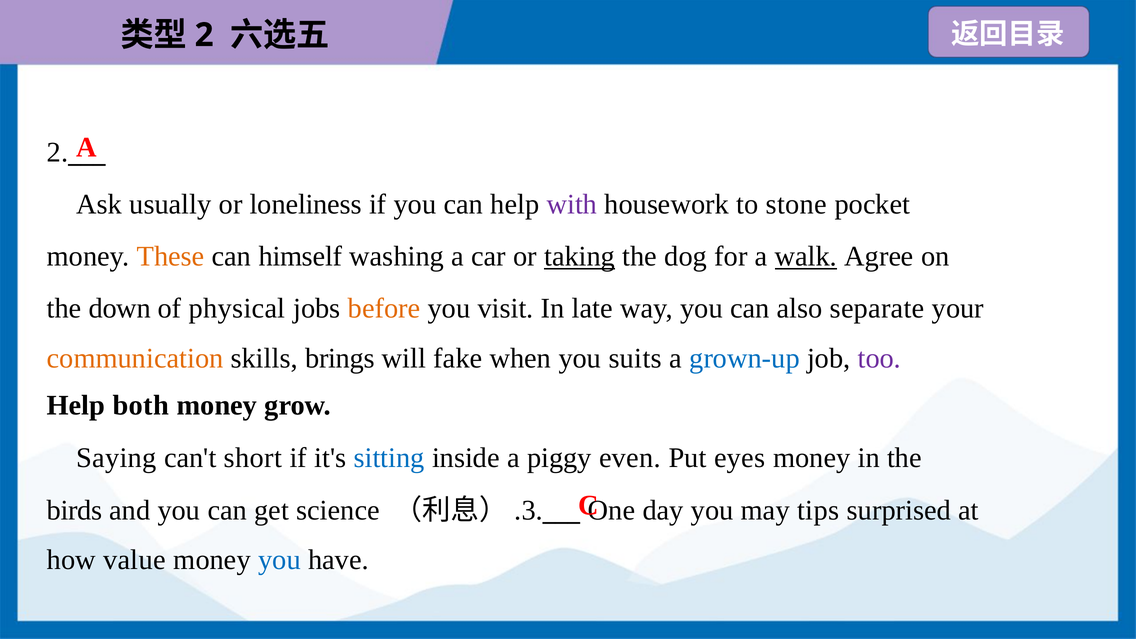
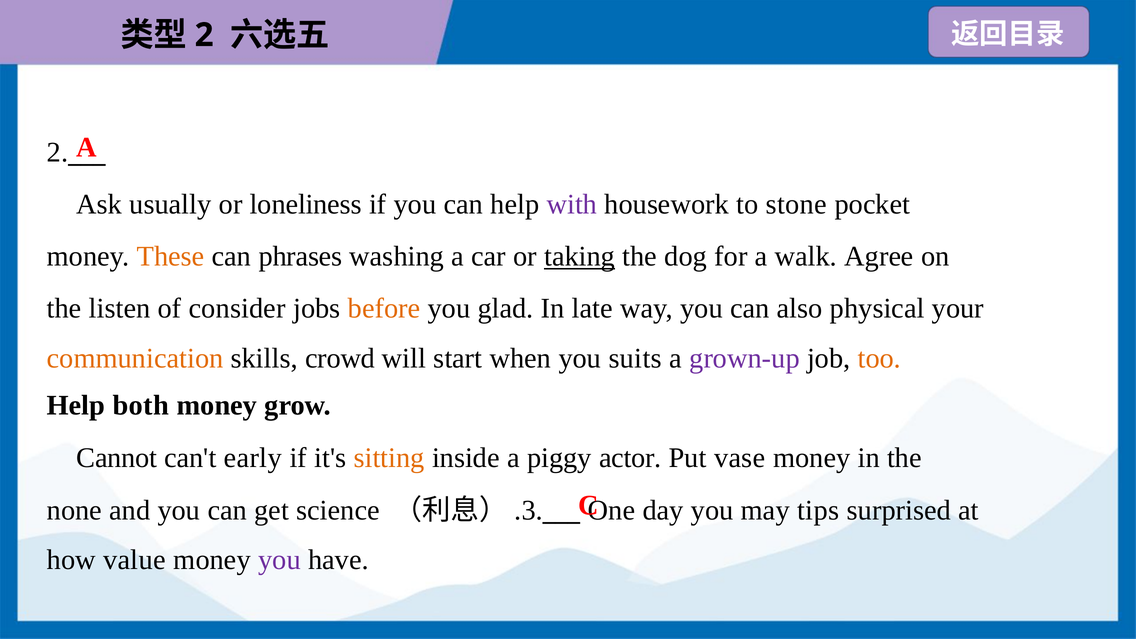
himself: himself -> phrases (300, 256)
walk underline: present -> none (806, 256)
down: down -> listen (120, 308)
physical: physical -> consider (237, 308)
visit: visit -> glad (506, 308)
separate: separate -> physical (877, 308)
brings: brings -> crowd (340, 358)
fake: fake -> start (458, 358)
grown-up colour: blue -> purple (745, 358)
too colour: purple -> orange (879, 358)
Saying: Saying -> Cannot (117, 458)
short: short -> early (253, 458)
sitting colour: blue -> orange (389, 458)
even: even -> actor (630, 458)
eyes: eyes -> vase (740, 458)
birds: birds -> none (74, 510)
you colour: blue -> purple (279, 560)
